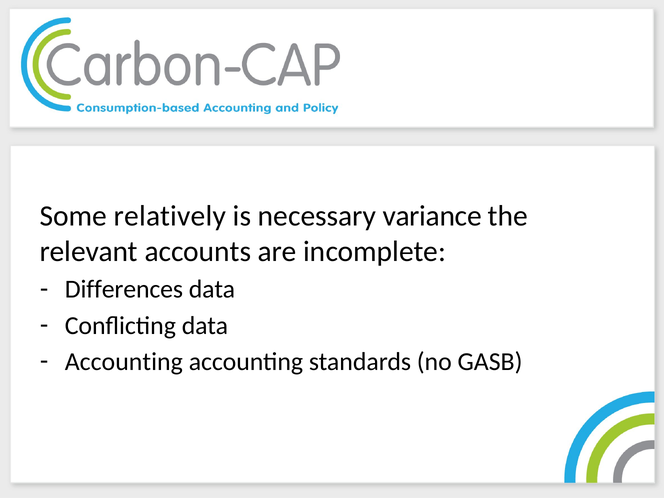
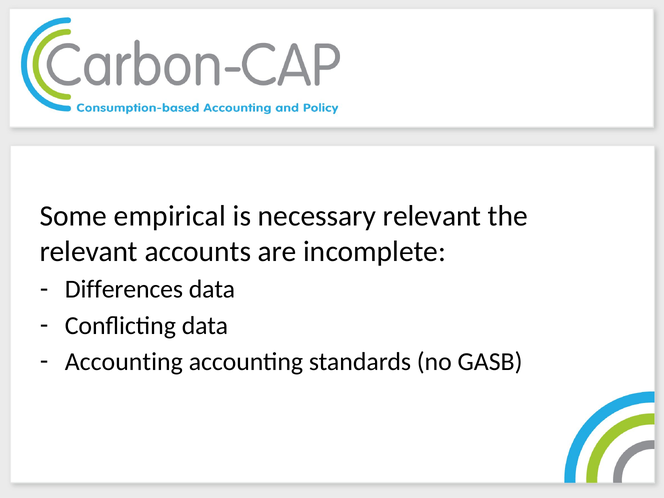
relatively: relatively -> empirical (170, 216)
necessary variance: variance -> relevant (432, 216)
